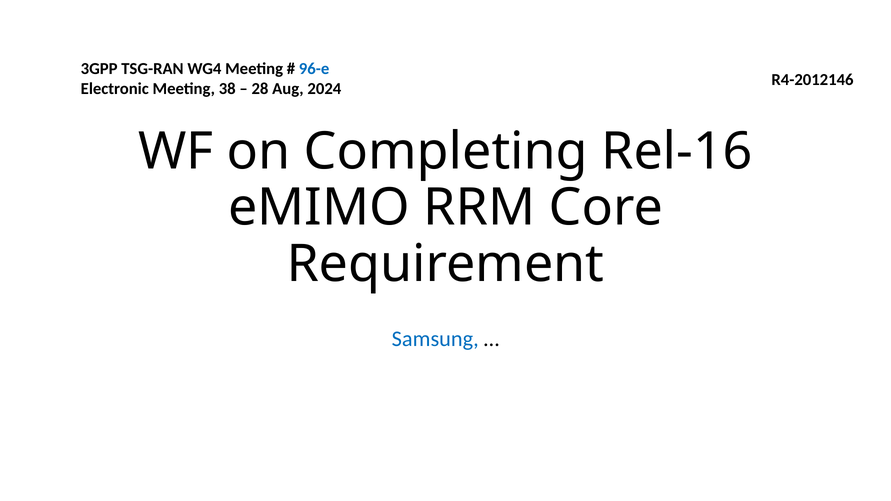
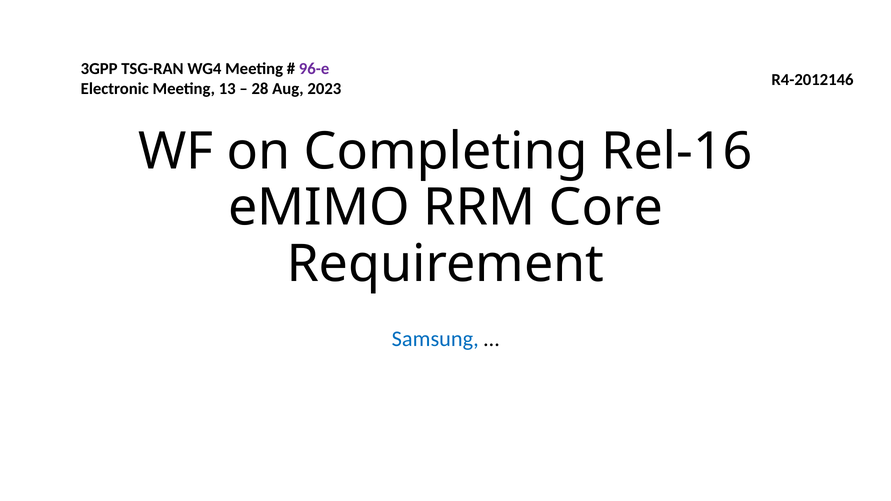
96-e colour: blue -> purple (314, 69)
38: 38 -> 13 (227, 89)
2024: 2024 -> 2023 (324, 89)
